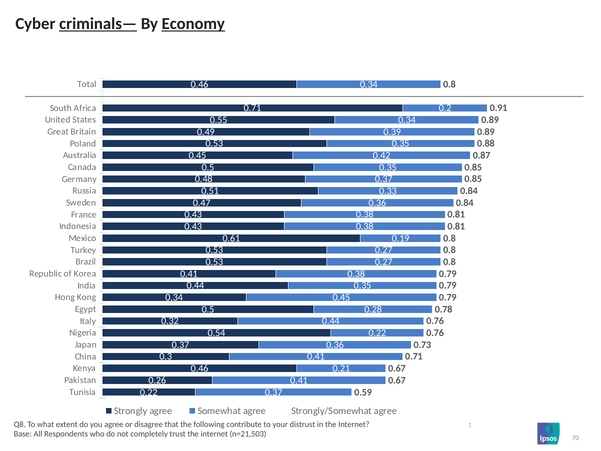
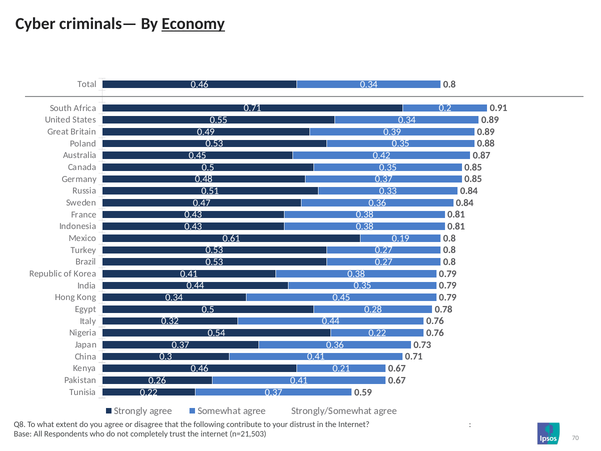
criminals— underline: present -> none (98, 24)
